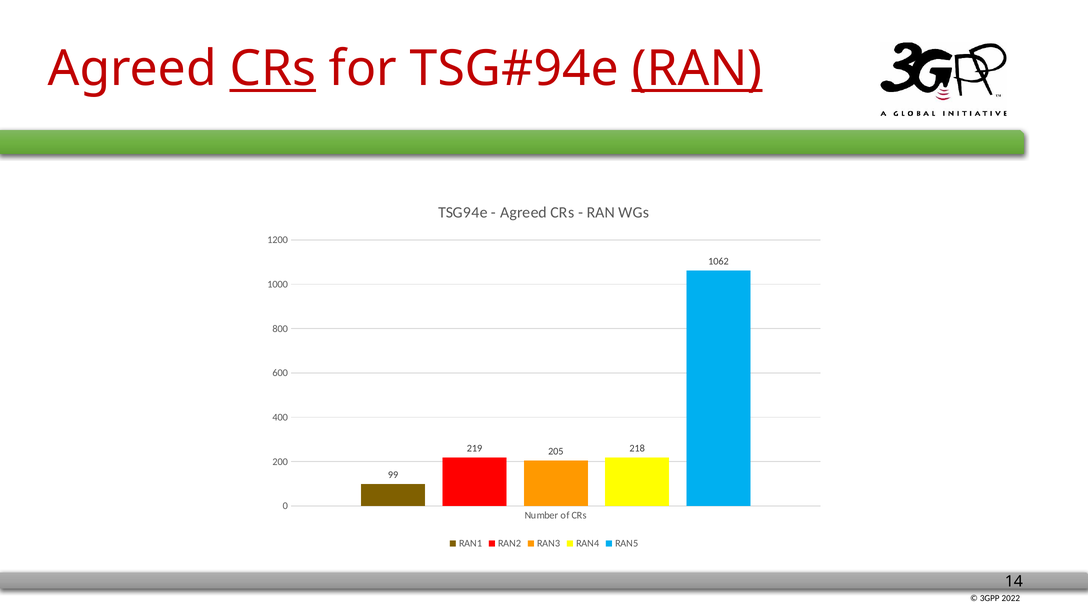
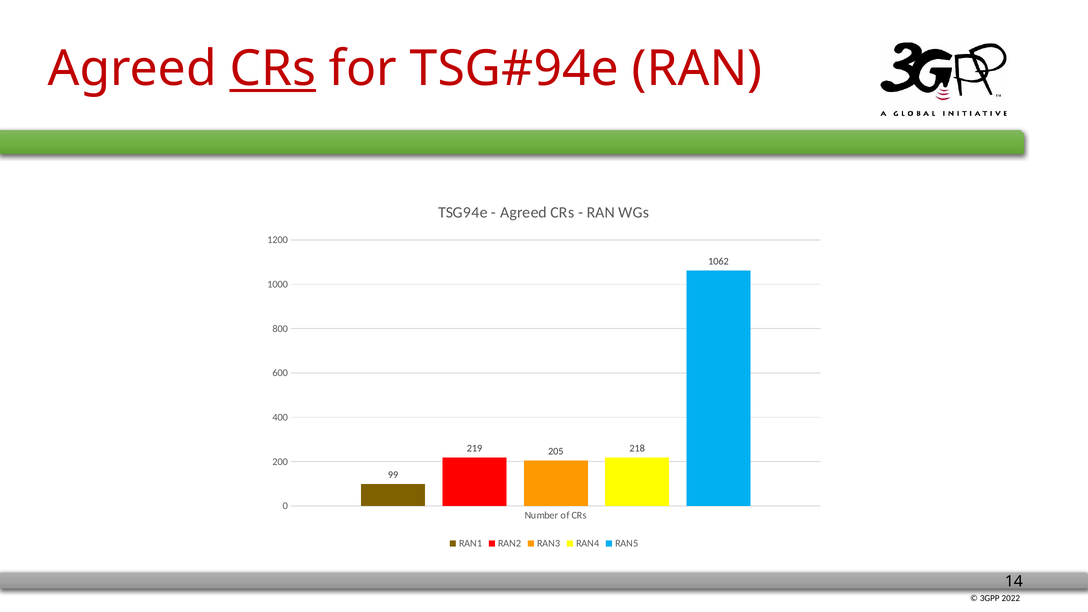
RAN underline: present -> none (697, 69)
